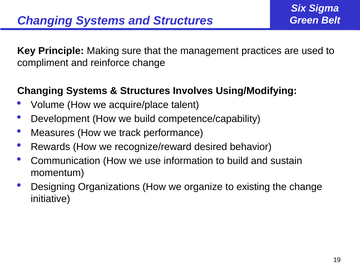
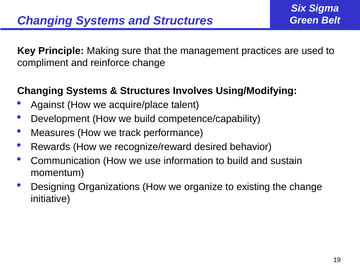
Volume: Volume -> Against (48, 105)
